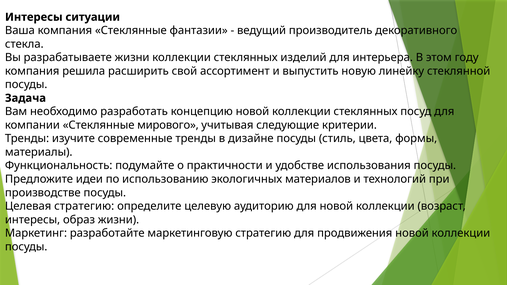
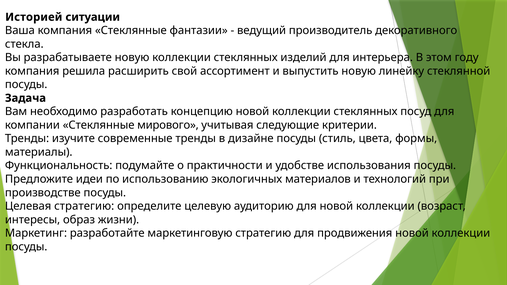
Интересы: Интересы -> Историей (34, 17)
разрабатываете жизни: жизни -> новую (132, 58)
